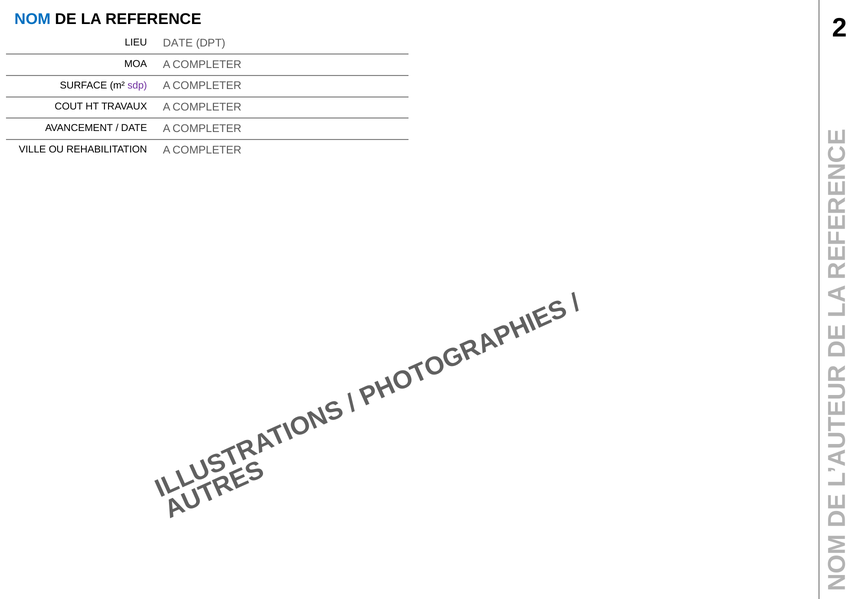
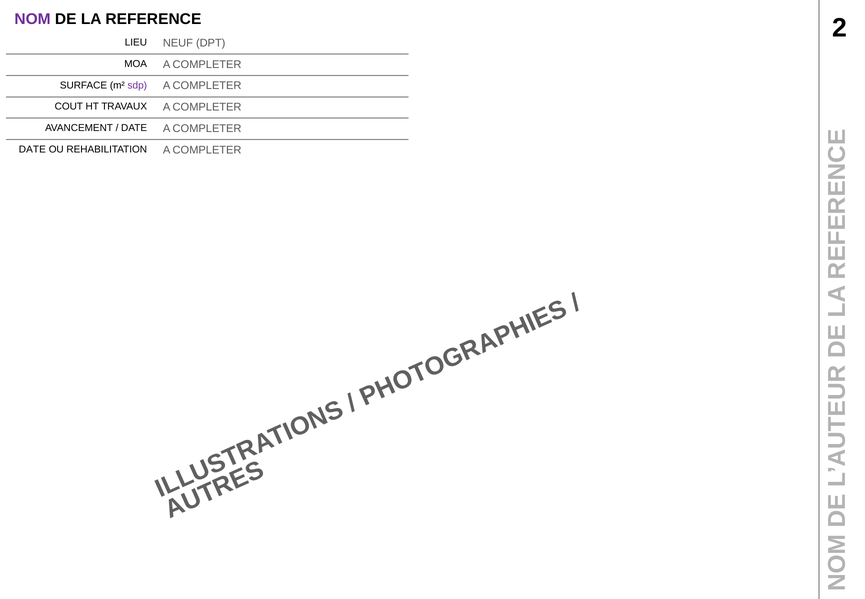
NOM colour: blue -> purple (33, 19)
LIEU DATE: DATE -> NEUF (178, 43)
VILLE: VILLE -> DATE (32, 149)
